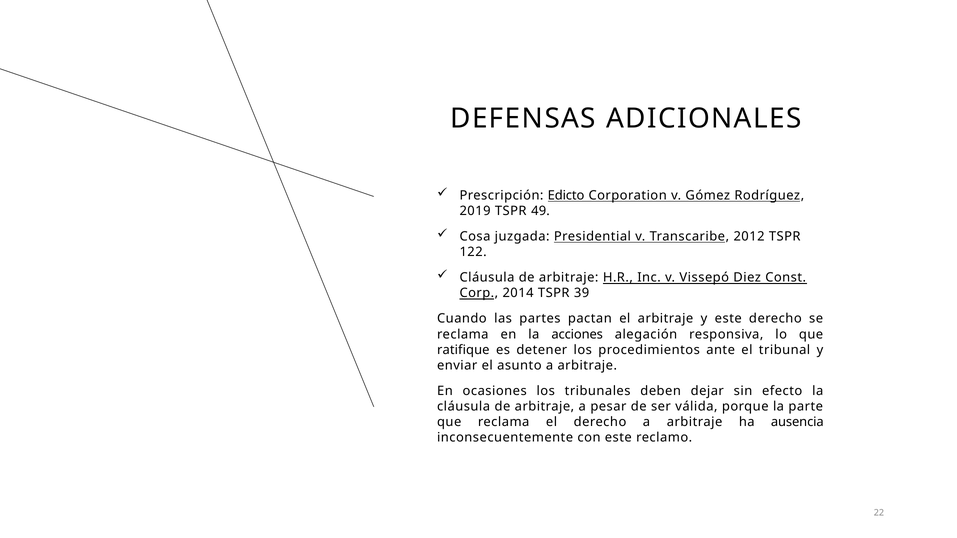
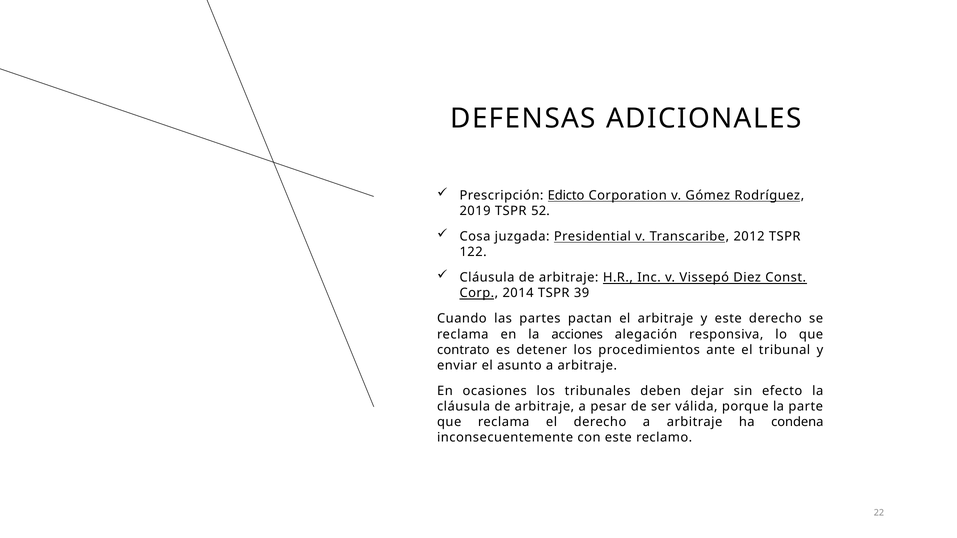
49: 49 -> 52 (540, 211)
ratifique: ratifique -> contrato (463, 350)
ausencia: ausencia -> condena (797, 422)
